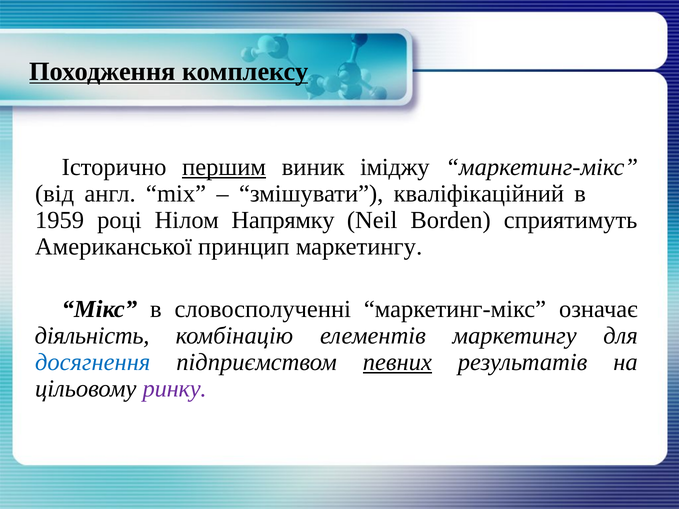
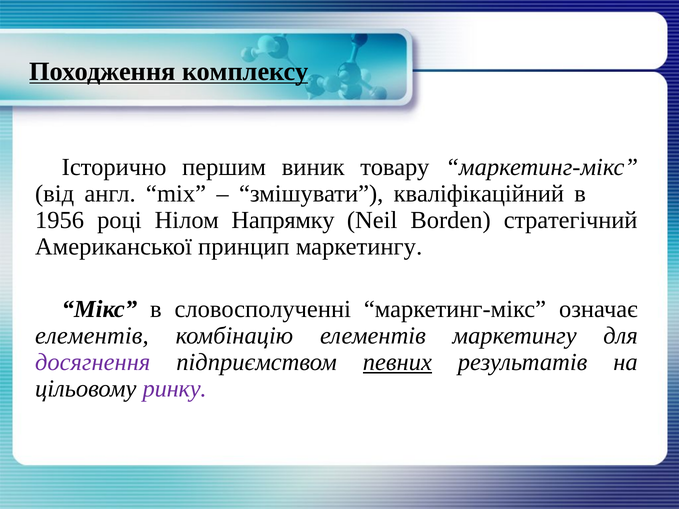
першим underline: present -> none (224, 167)
іміджу: іміджу -> товару (395, 167)
1959: 1959 -> 1956 (60, 220)
сприятимуть: сприятимуть -> стратегічний (571, 220)
діяльність: діяльність -> елементів (92, 336)
досягнення colour: blue -> purple (93, 362)
